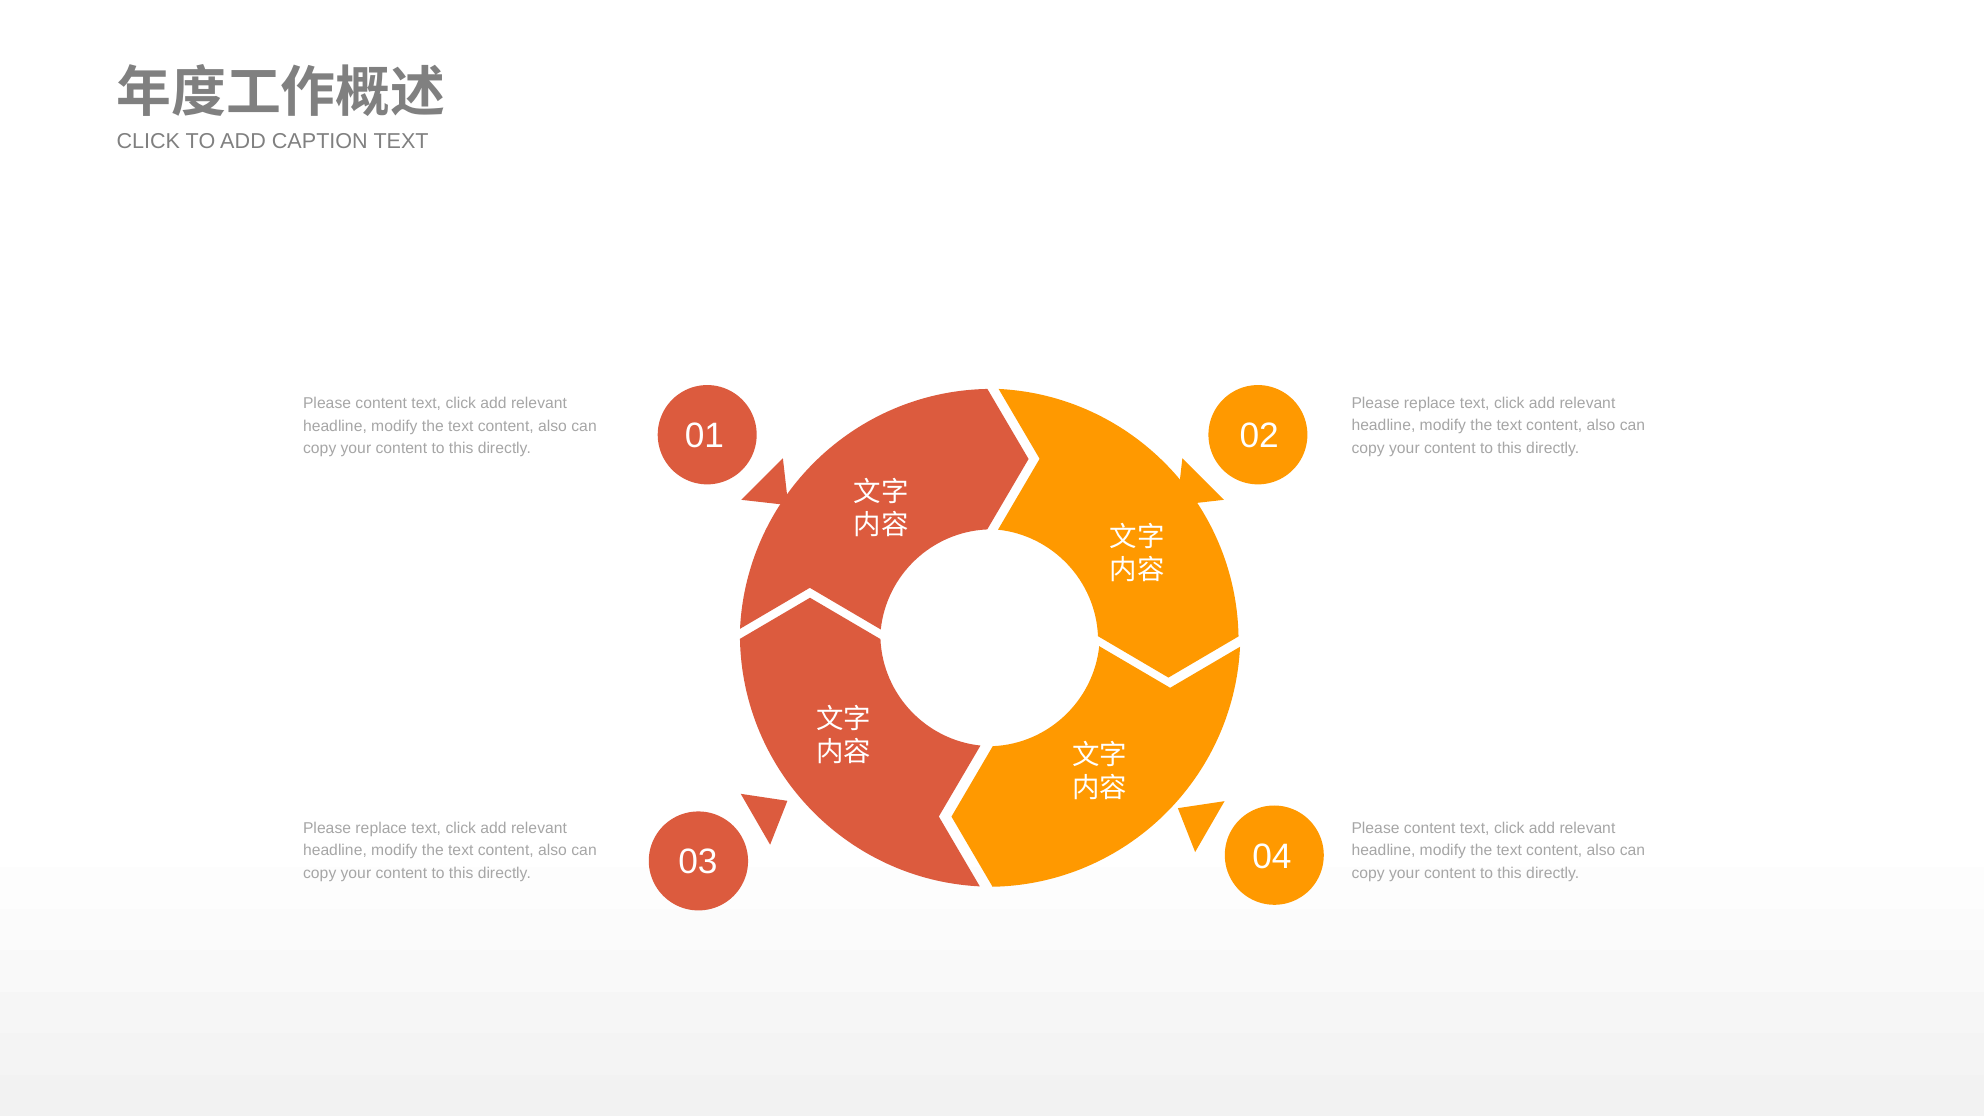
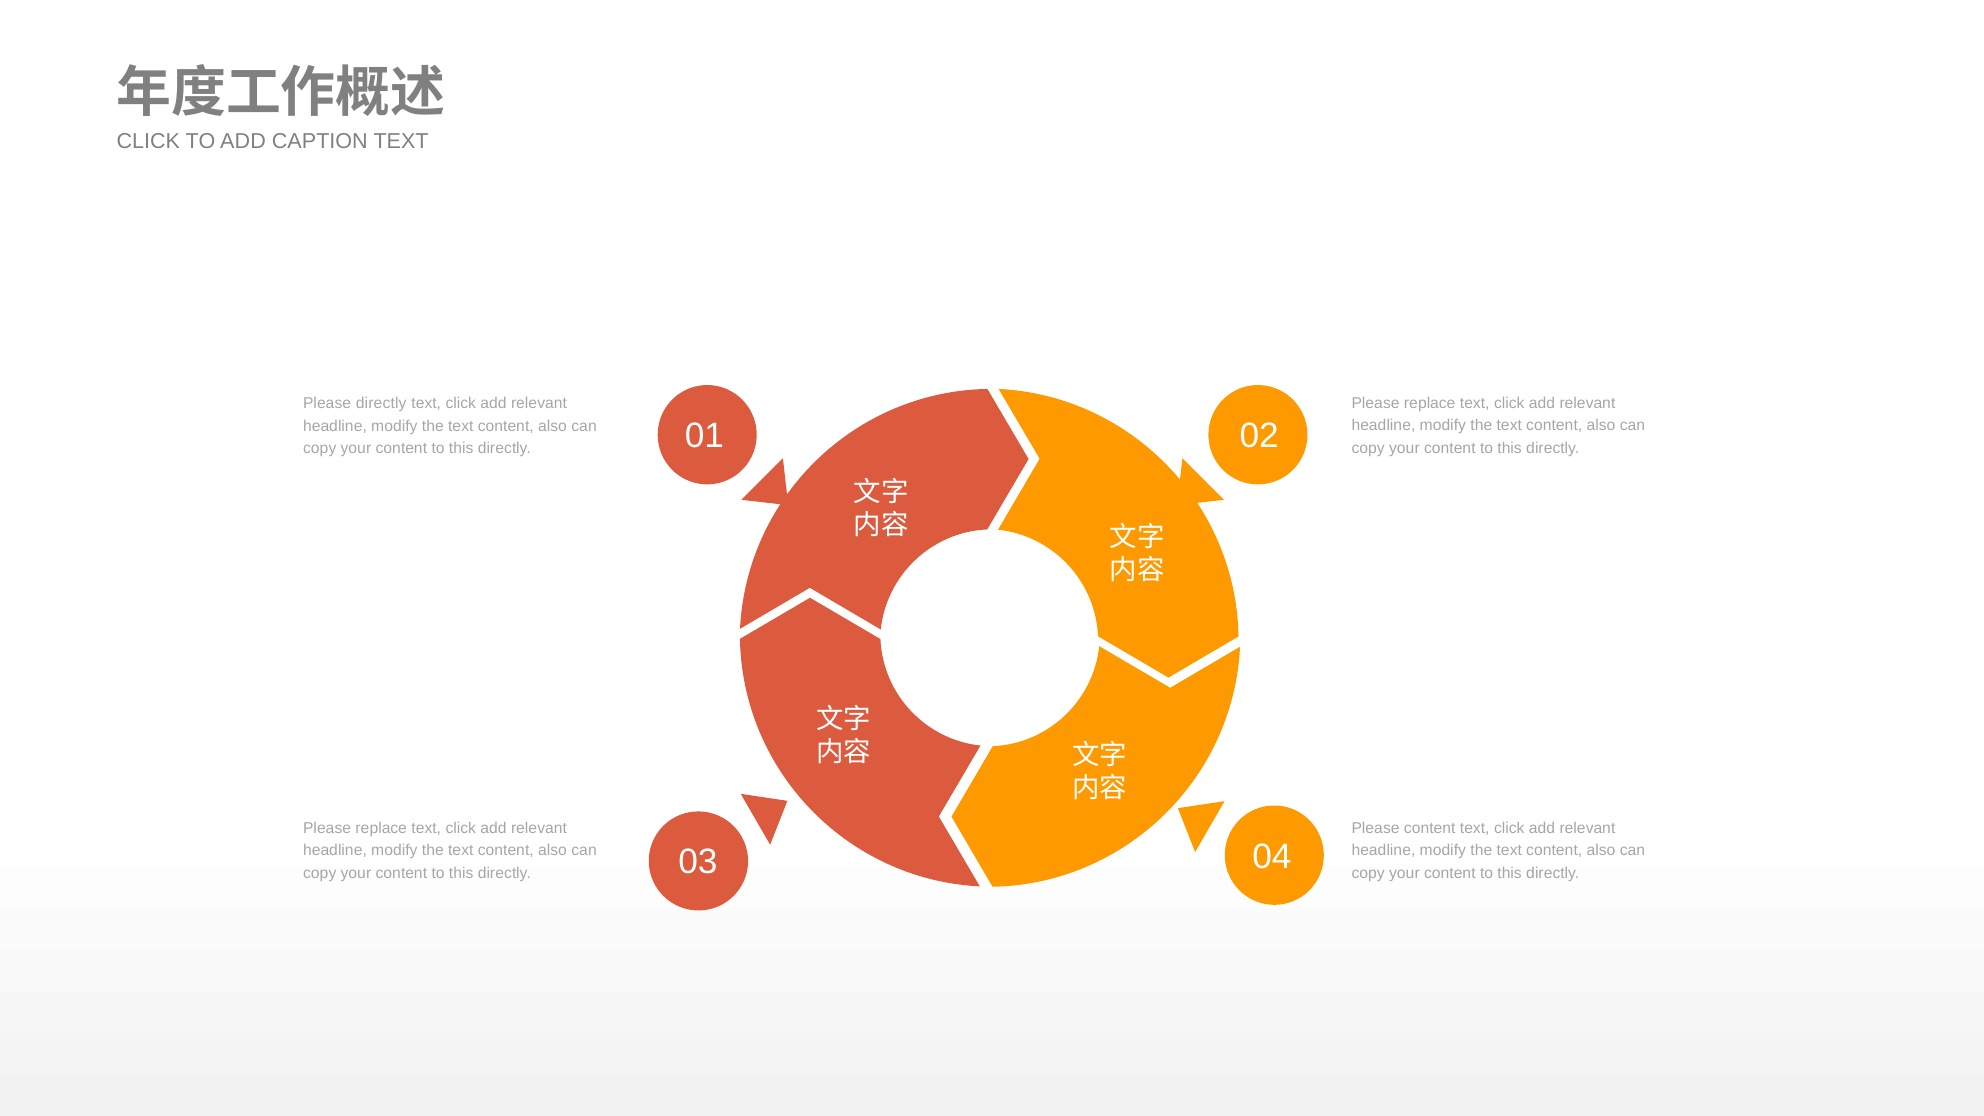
content: content -> directly (381, 404)
